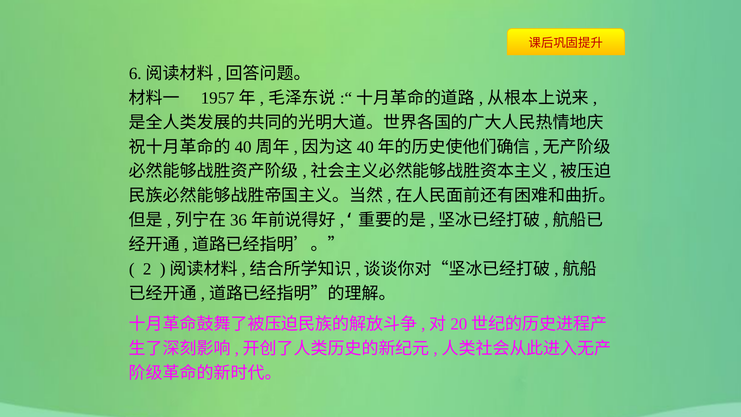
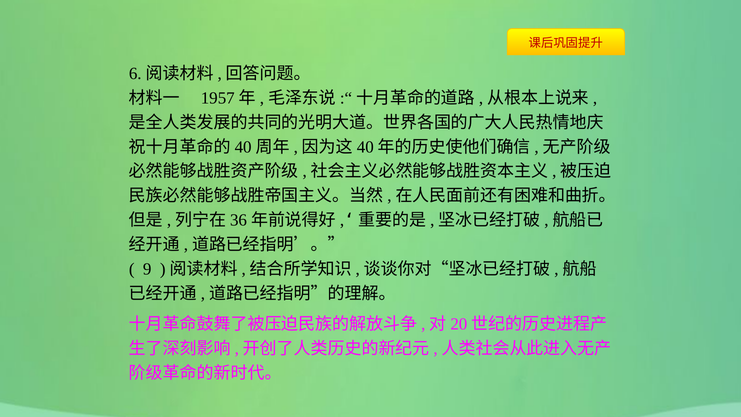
2: 2 -> 9 (147, 269)
